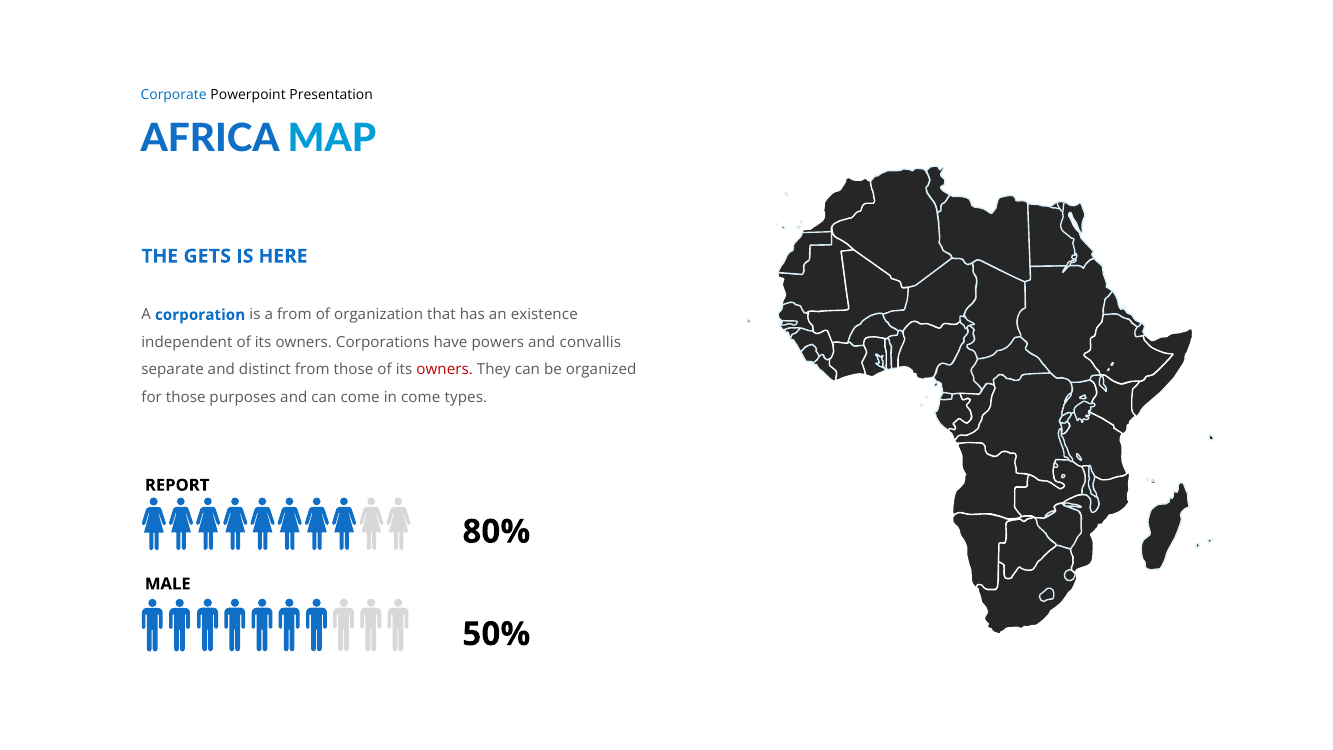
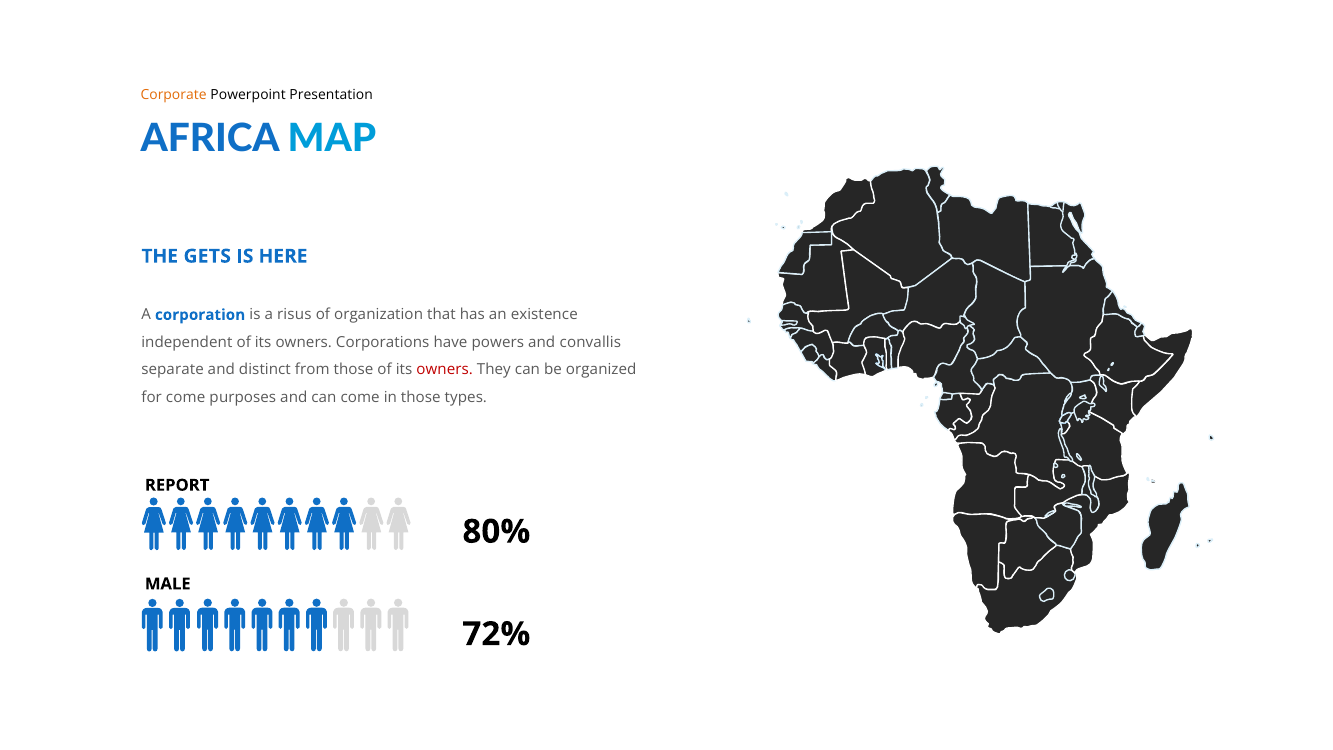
Corporate colour: blue -> orange (174, 95)
a from: from -> risus (294, 315)
for those: those -> come (186, 397)
in come: come -> those (421, 397)
50%: 50% -> 72% (496, 634)
